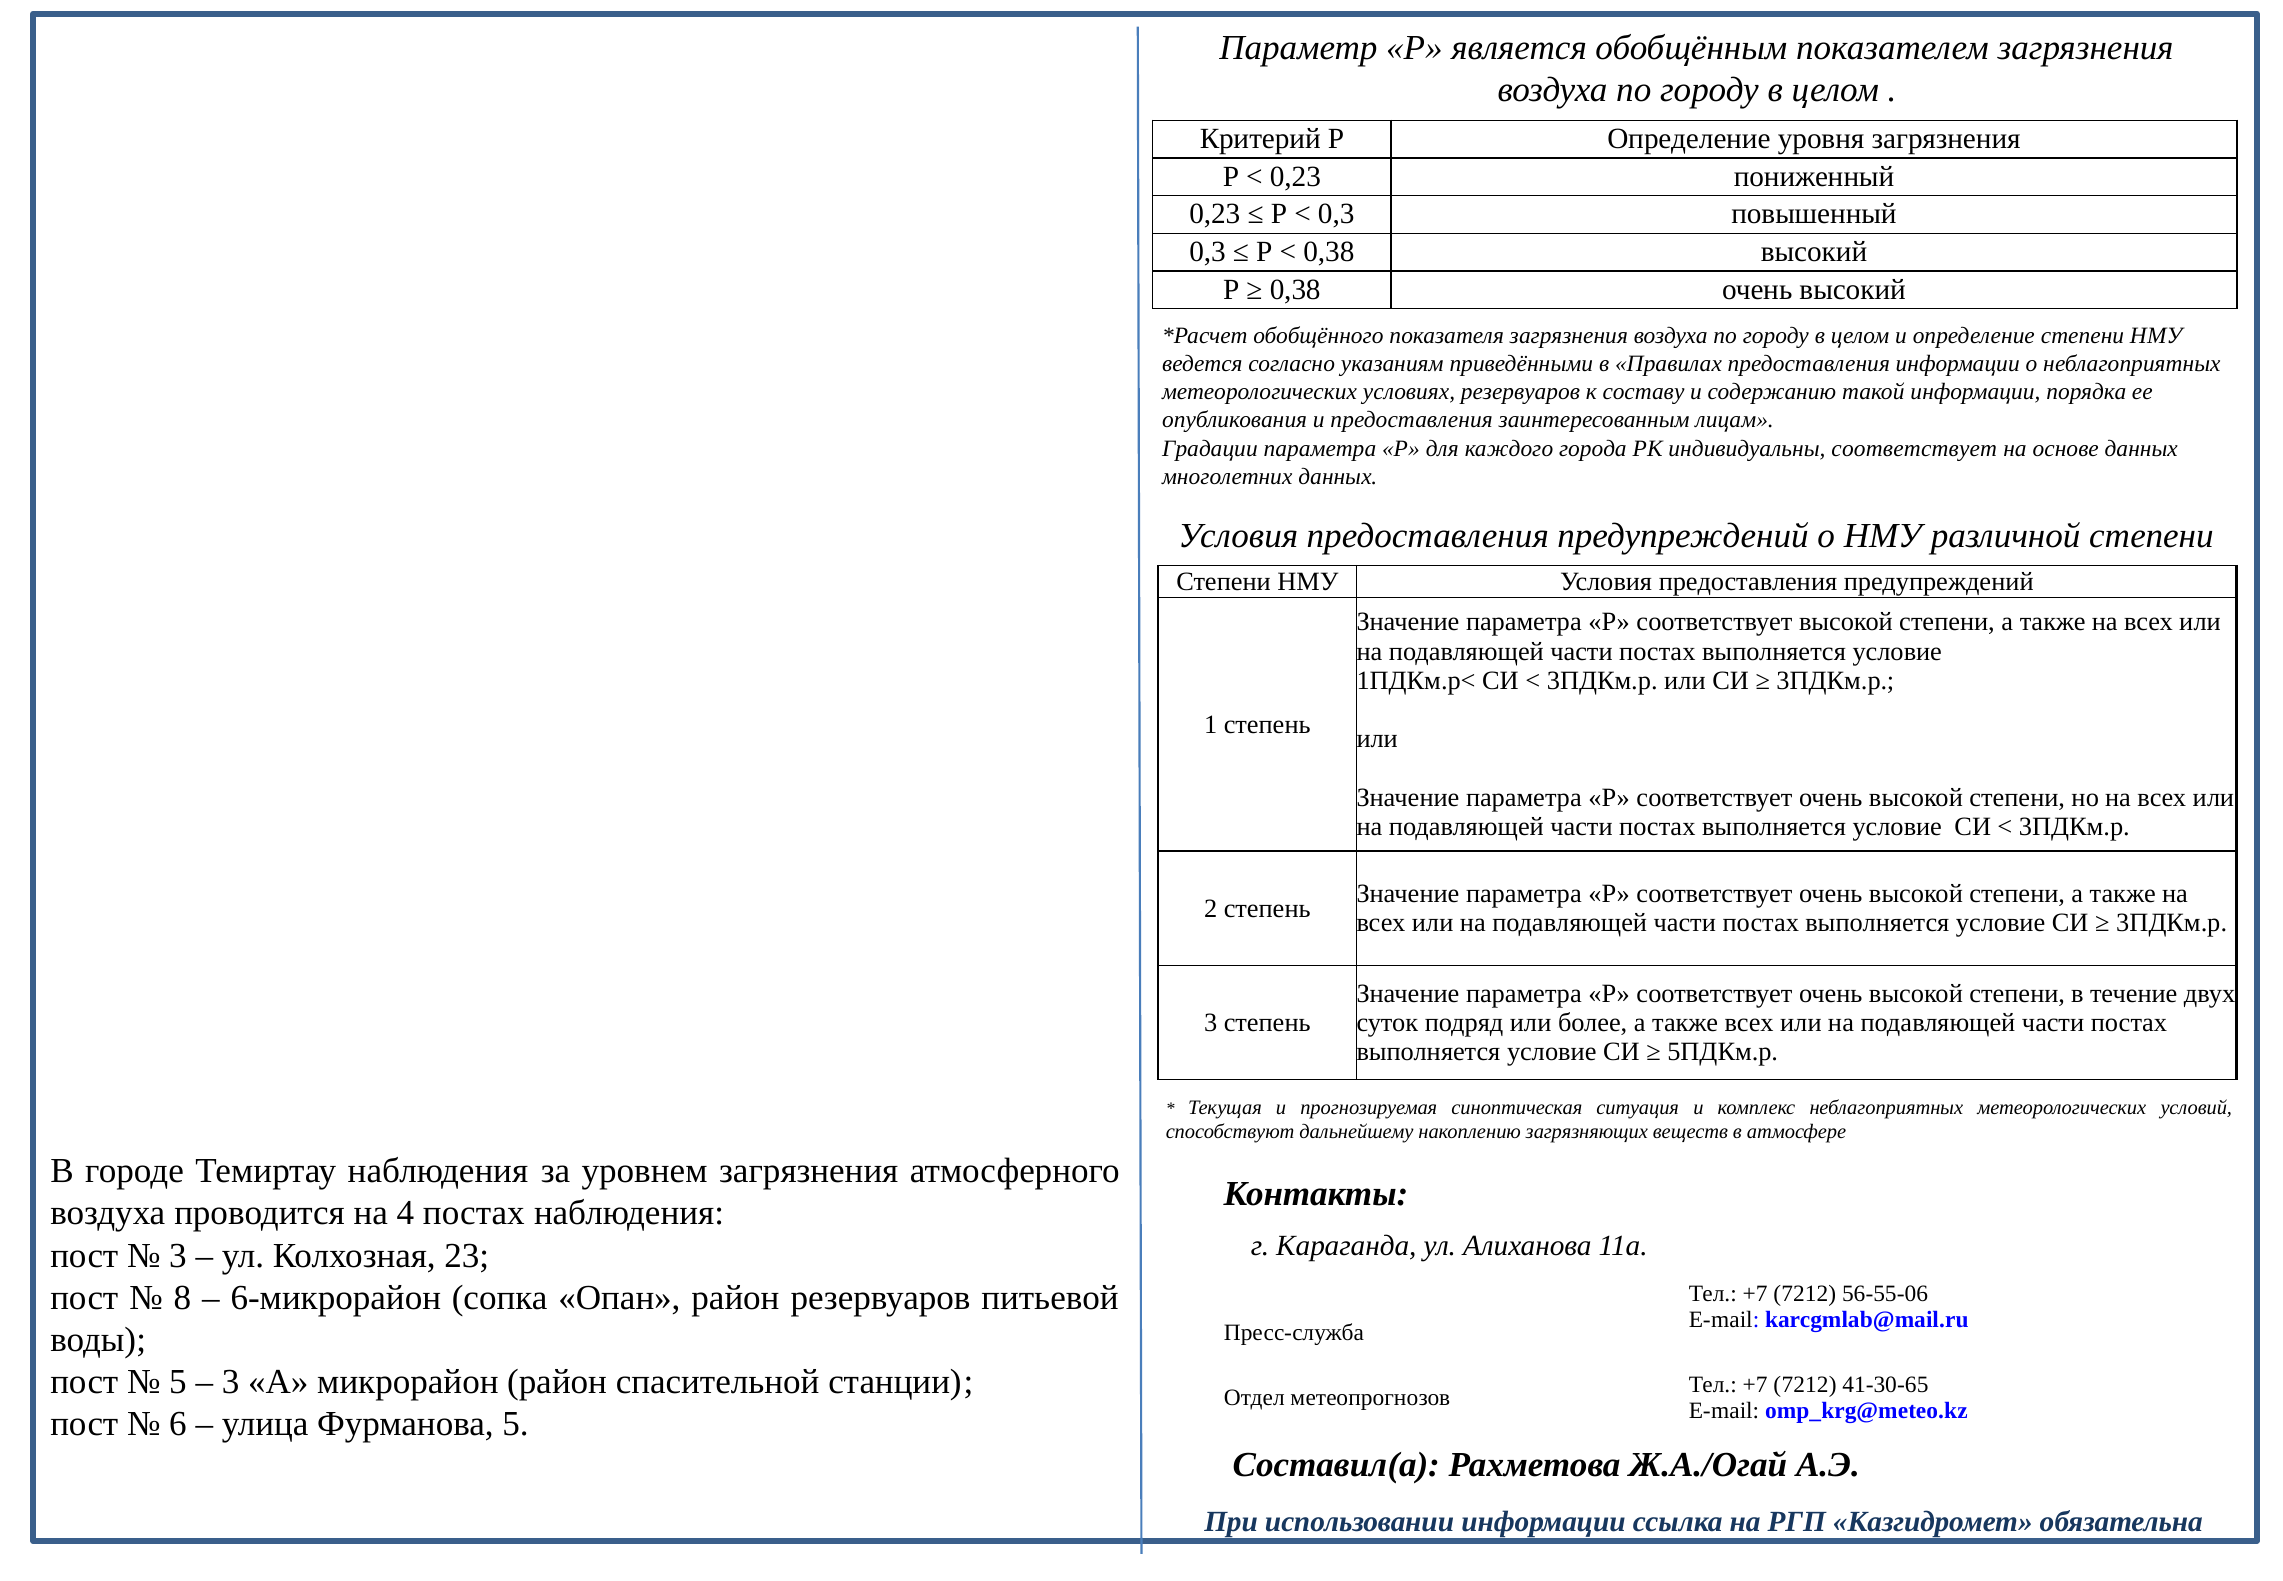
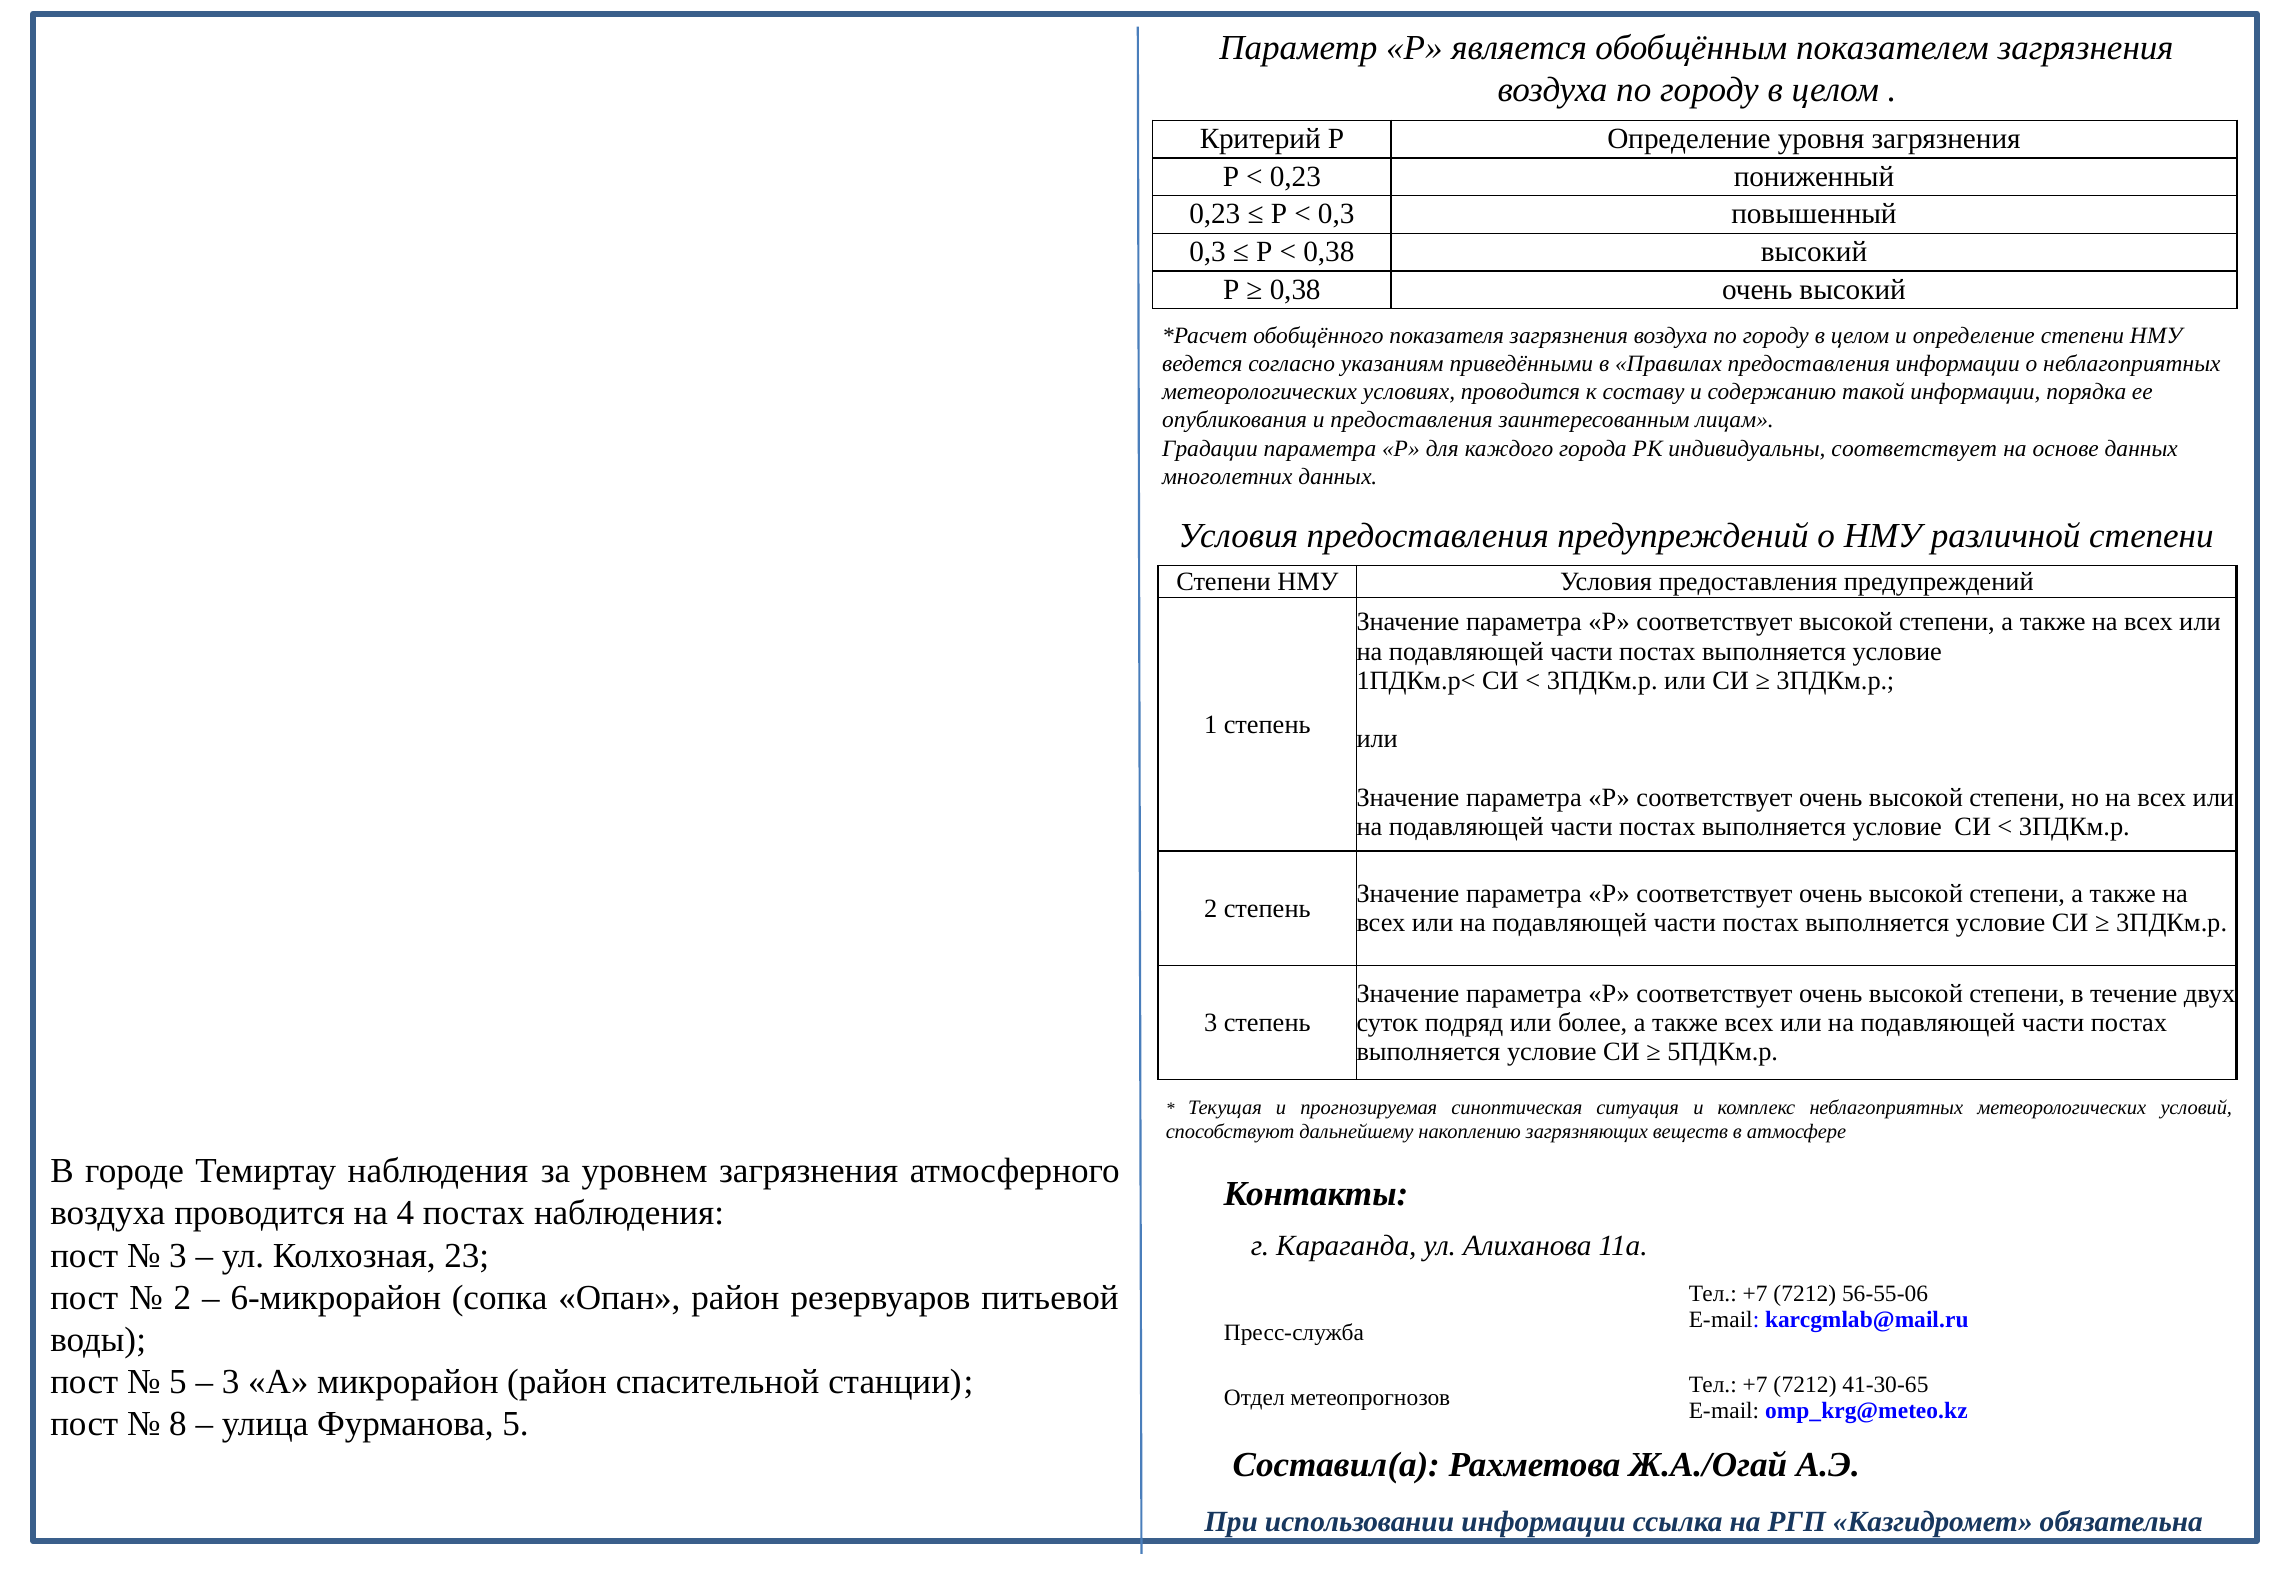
условиях резервуаров: резервуаров -> проводится (1520, 392)
8: 8 -> 2 (182, 1297)
6: 6 -> 8 (178, 1424)
